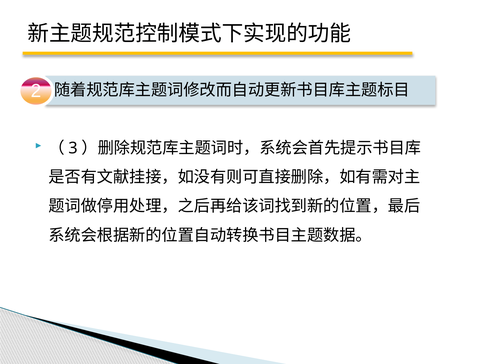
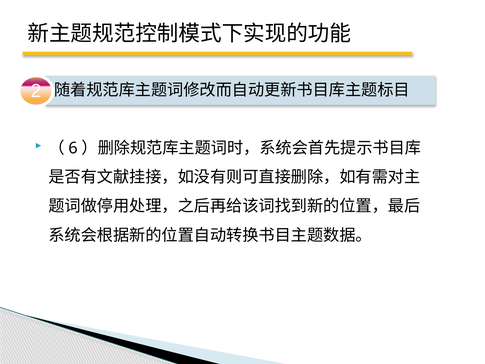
3: 3 -> 6 (73, 148)
